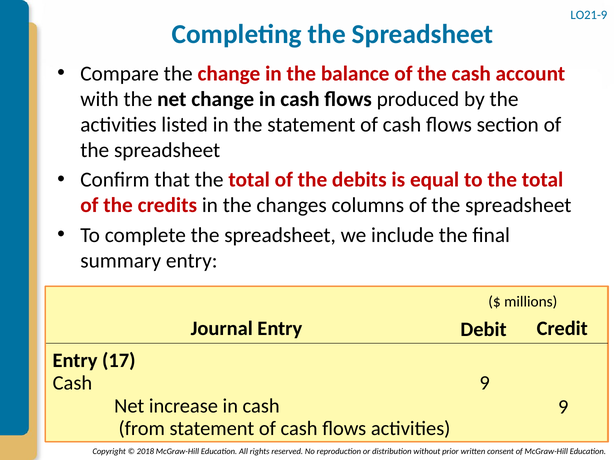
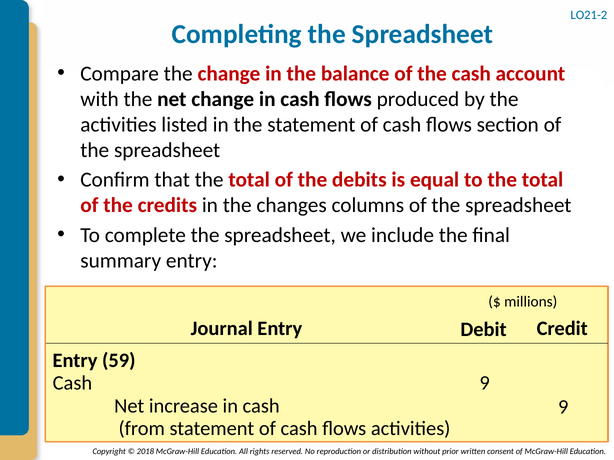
LO21-9: LO21-9 -> LO21-2 (589, 15)
17: 17 -> 59 (119, 361)
